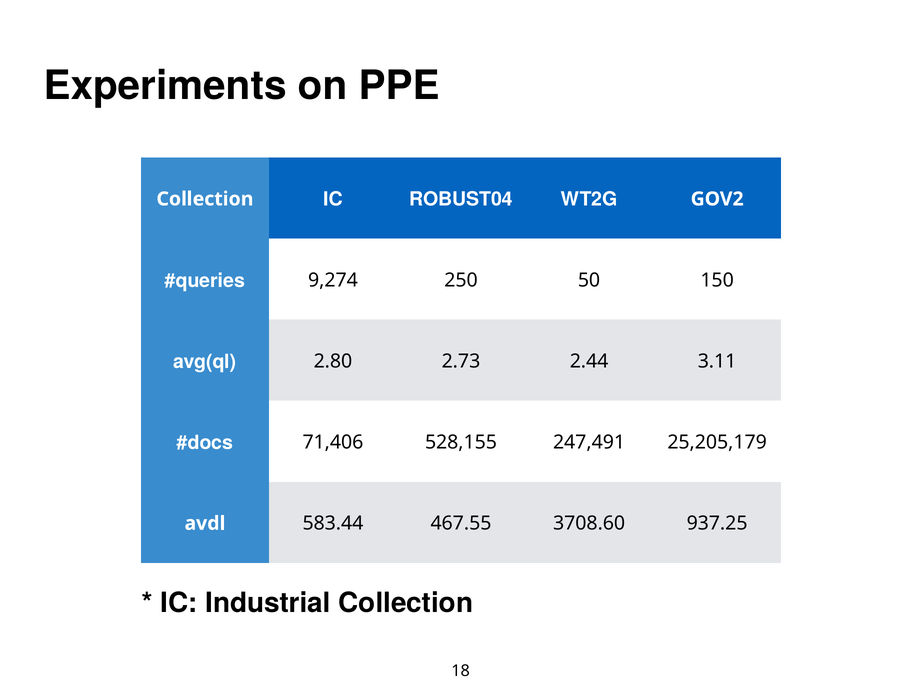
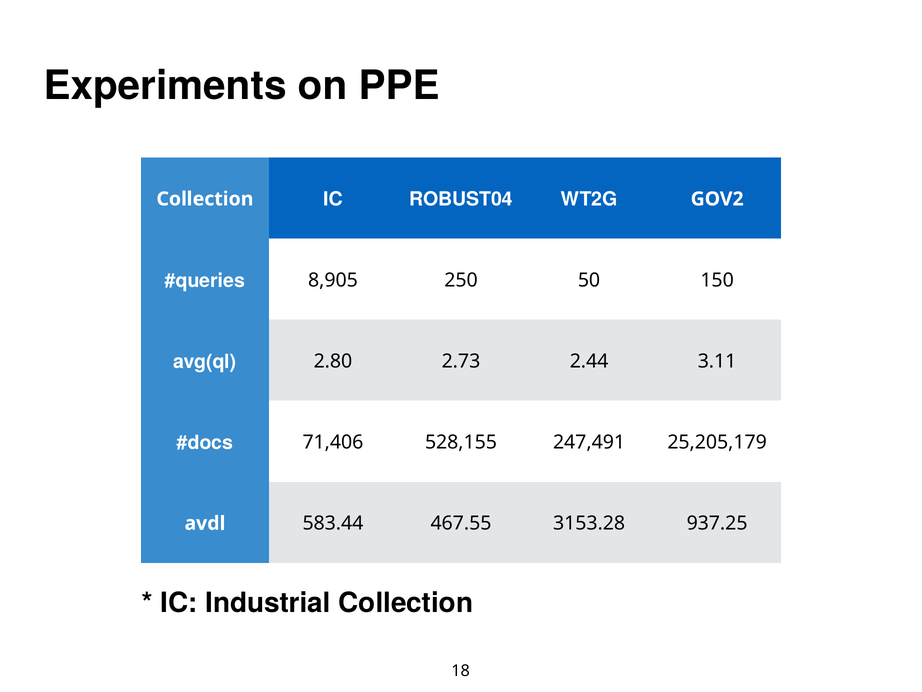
9,274: 9,274 -> 8,905 (333, 280)
3708.60: 3708.60 -> 3153.28 (589, 523)
